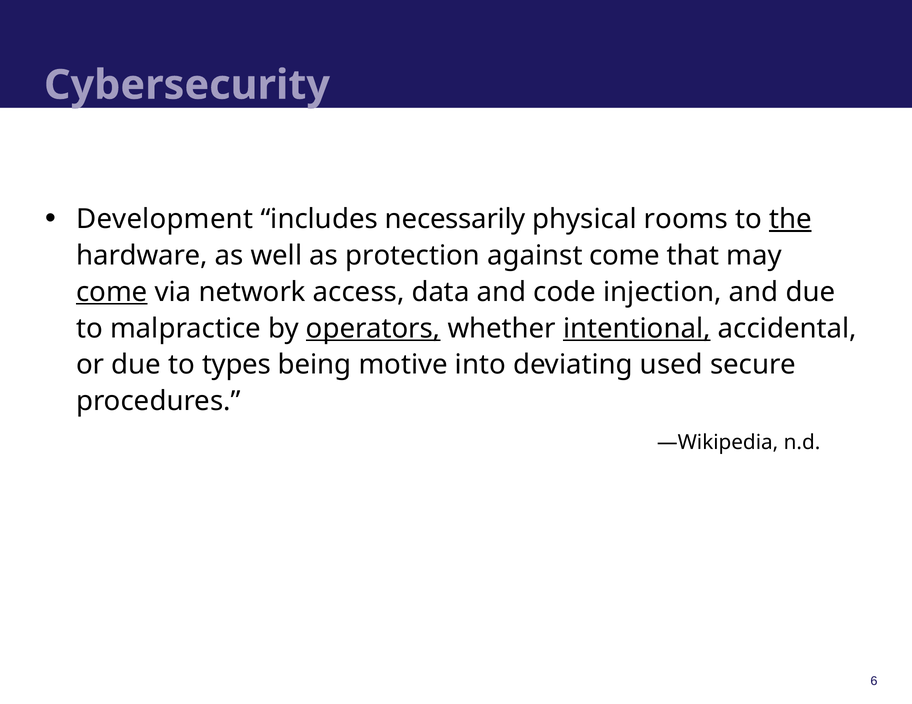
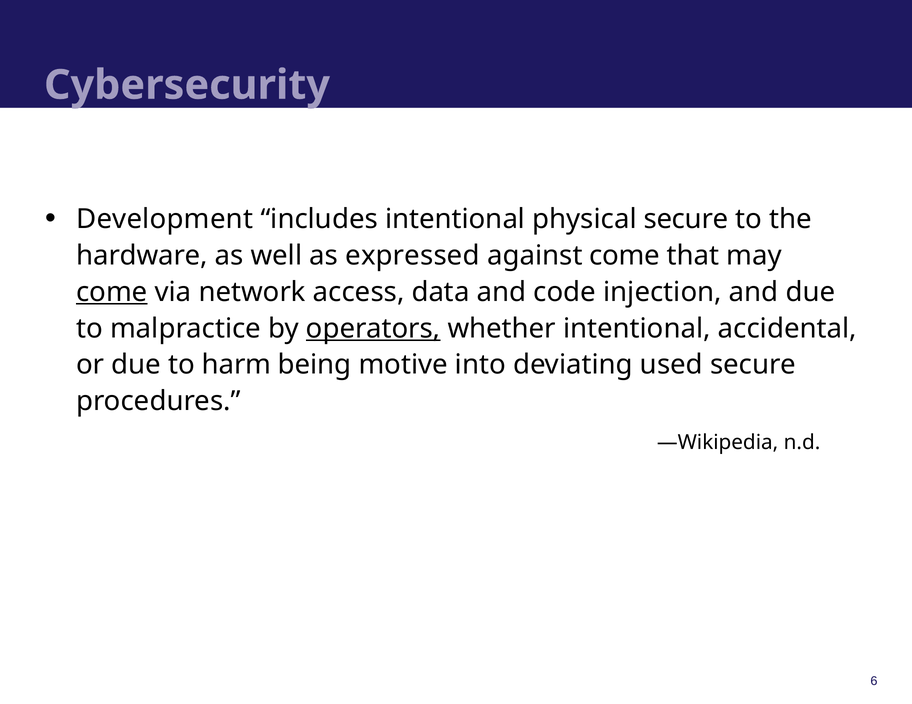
includes necessarily: necessarily -> intentional (455, 219)
physical rooms: rooms -> secure (686, 219)
the underline: present -> none (790, 219)
protection: protection -> expressed (413, 256)
intentional underline: present -> none (637, 329)
types: types -> harm (236, 365)
